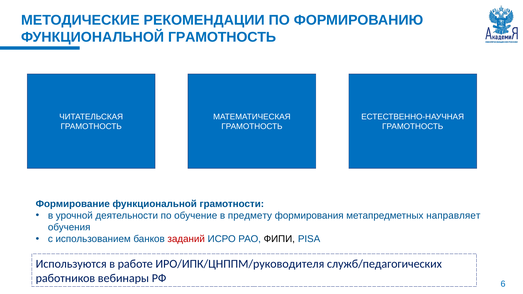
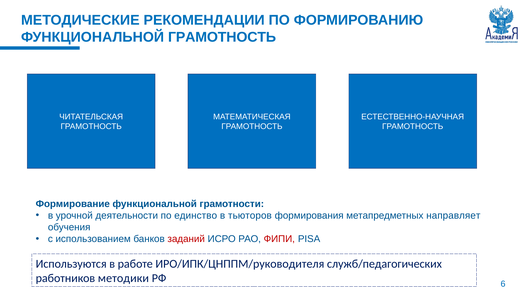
обучение: обучение -> единство (196, 216)
предмету: предмету -> тьюторов (250, 216)
ФИПИ colour: black -> red (279, 239)
вебинары: вебинары -> методики (123, 278)
